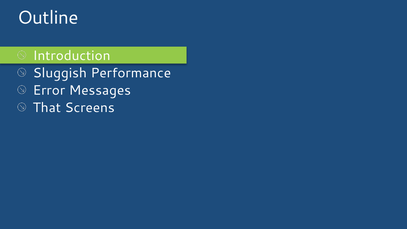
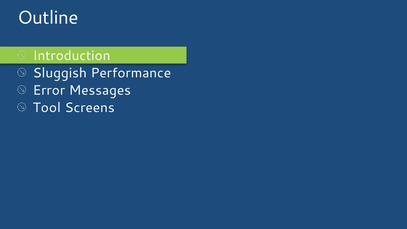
That: That -> Tool (47, 108)
